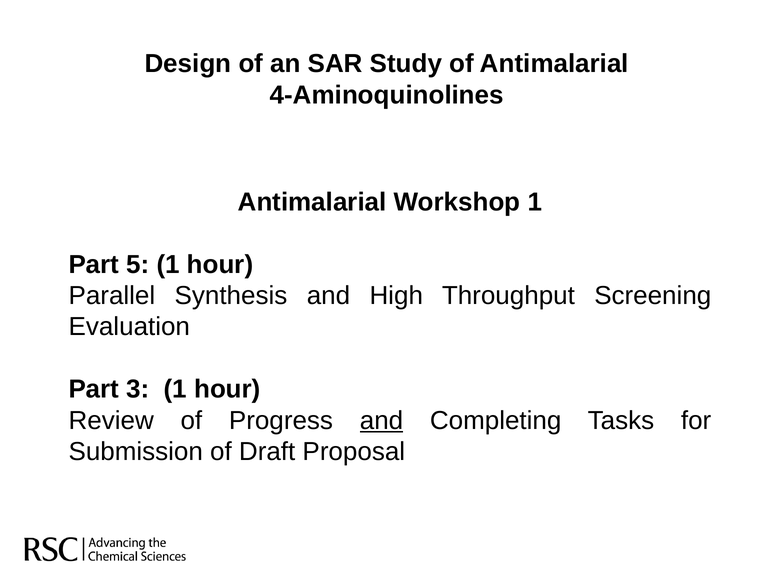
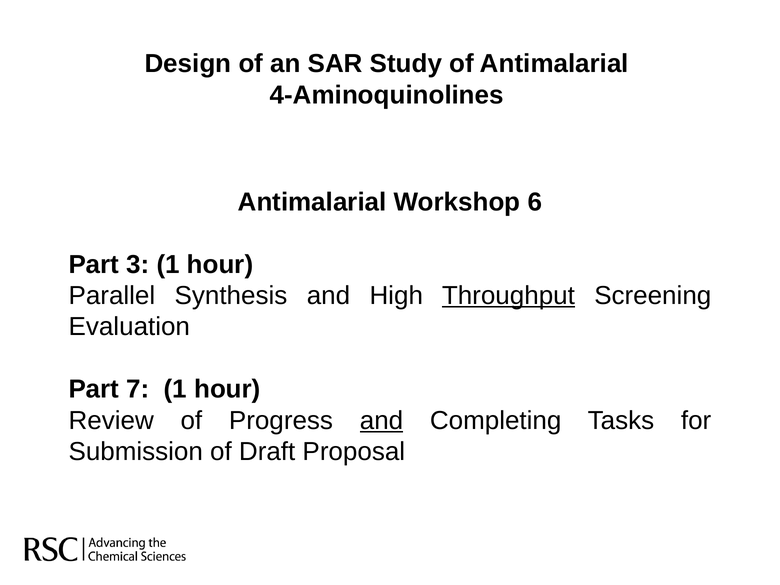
Workshop 1: 1 -> 6 (535, 202)
5: 5 -> 3 (138, 264)
Throughput underline: none -> present (508, 296)
3: 3 -> 7 (138, 389)
